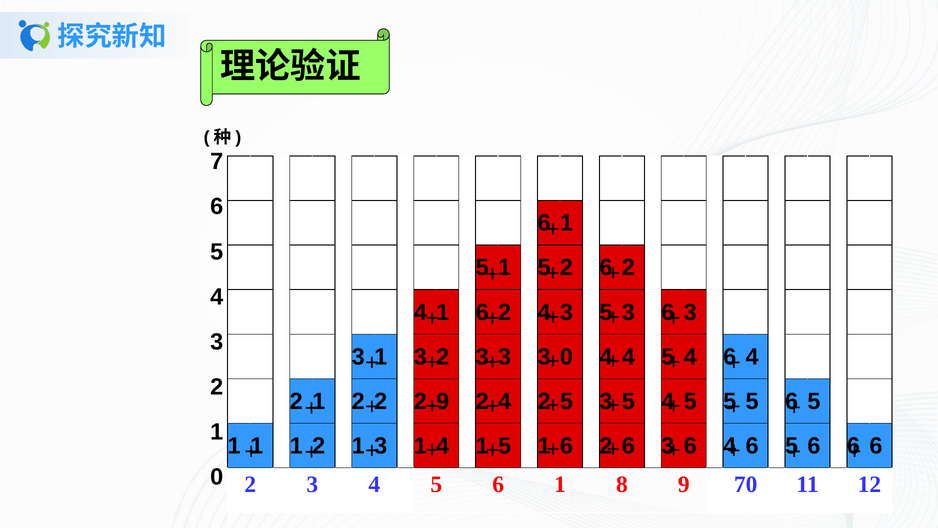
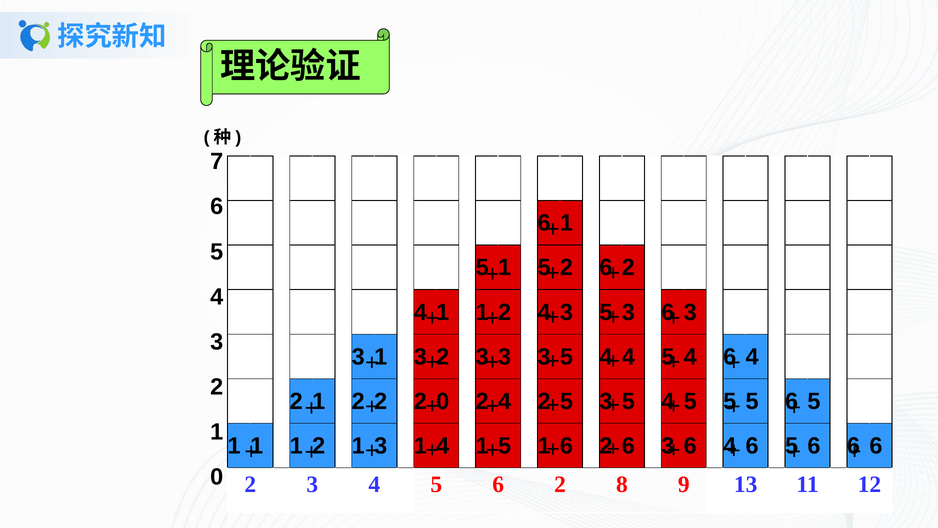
4 1 6: 6 -> 1 (482, 312)
3 3 0: 0 -> 5 (566, 357)
2 9: 9 -> 0 (443, 401)
5 6 1: 1 -> 2 (560, 484)
70: 70 -> 13 (746, 484)
